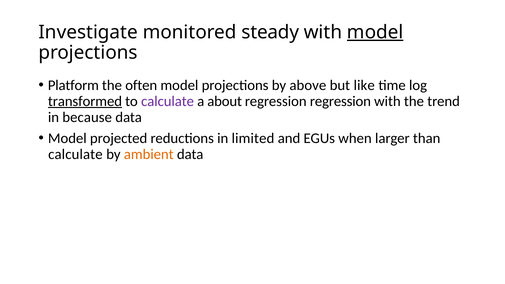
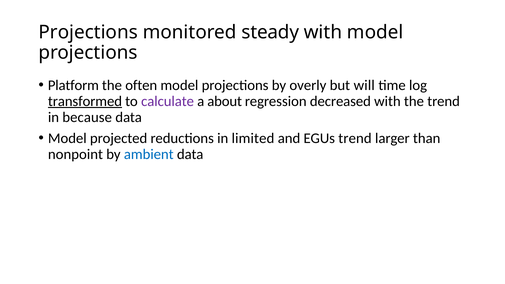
Investigate: Investigate -> Projections (88, 32)
model underline: present -> none (375, 32)
above: above -> overly (308, 85)
like: like -> will (364, 85)
regression regression: regression -> decreased (340, 101)
EGUs when: when -> trend (355, 138)
calculate: calculate -> nonpoint (75, 154)
ambient colour: orange -> blue (149, 154)
